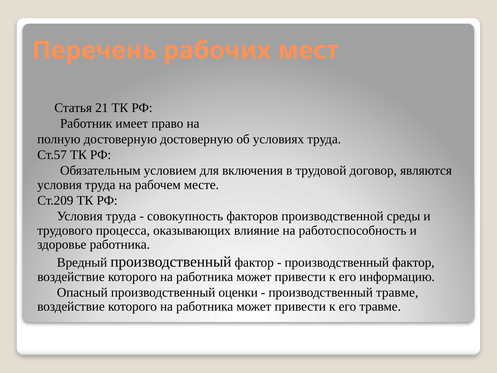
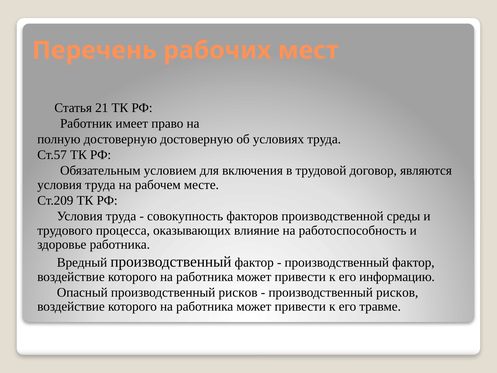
Опасный производственный оценки: оценки -> рисков (238, 292)
травме: травме -> рисков (397, 292)
